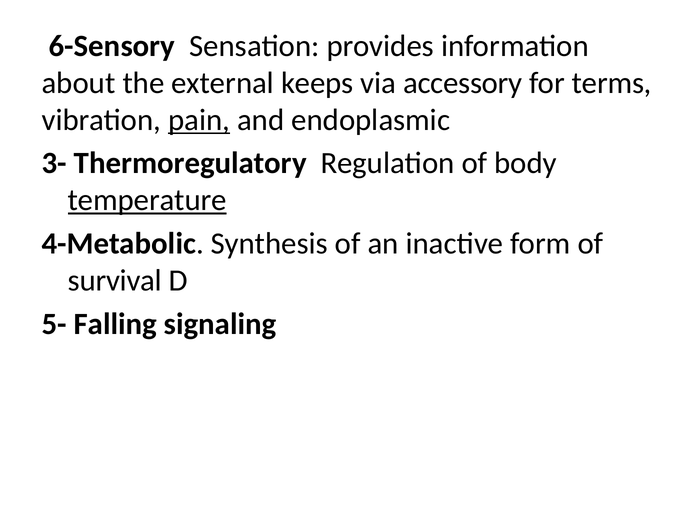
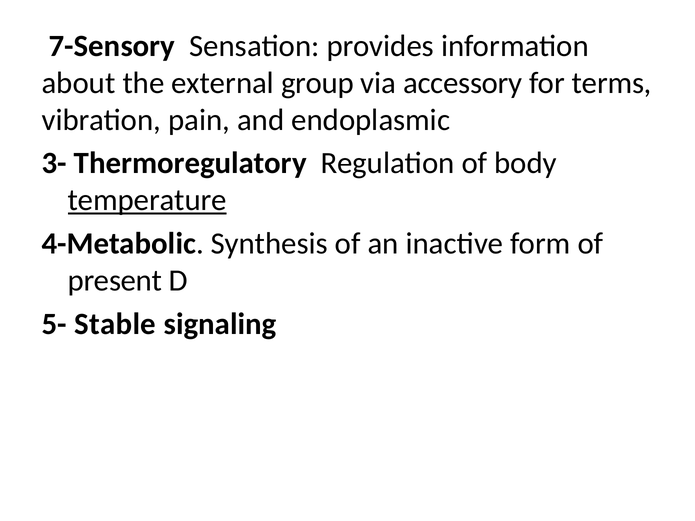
6-Sensory: 6-Sensory -> 7-Sensory (112, 46)
keeps: keeps -> group (317, 83)
pain underline: present -> none (199, 120)
survival: survival -> present (115, 281)
Falling: Falling -> Stable (115, 324)
